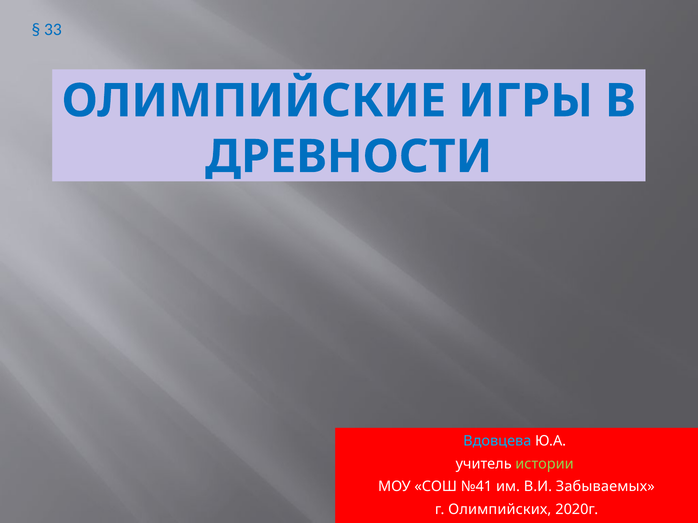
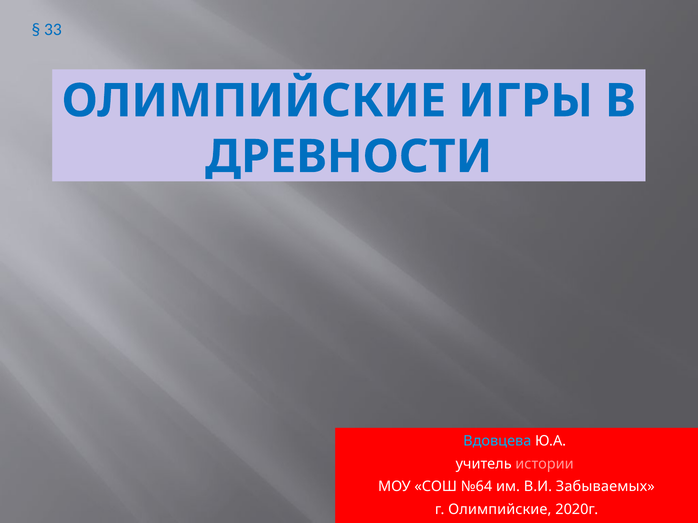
истории colour: light green -> pink (545, 464)
№41: №41 -> №64 (477, 487)
г Олимпийских: Олимпийских -> Олимпийские (500, 510)
